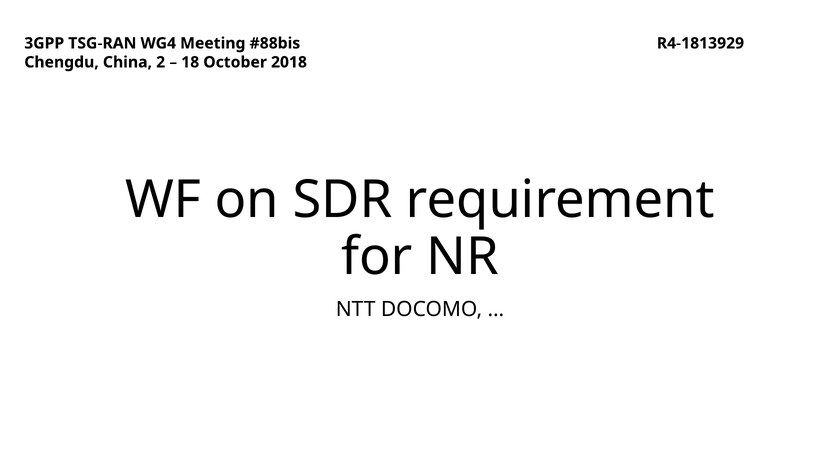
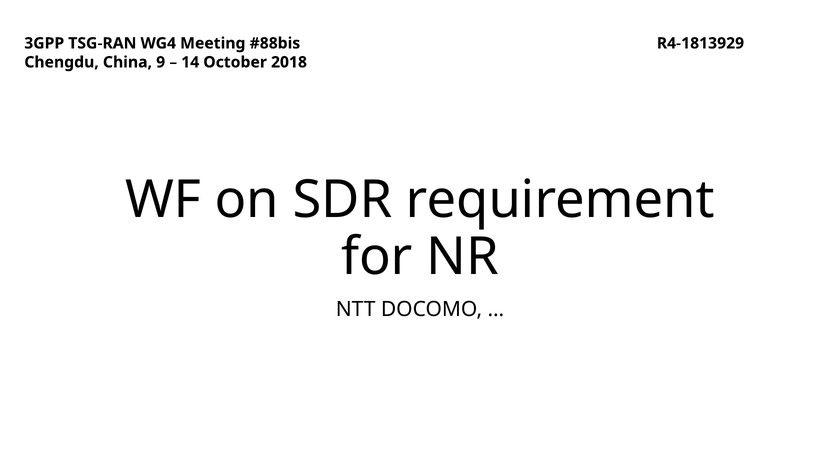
2: 2 -> 9 (161, 62)
18: 18 -> 14 (190, 62)
